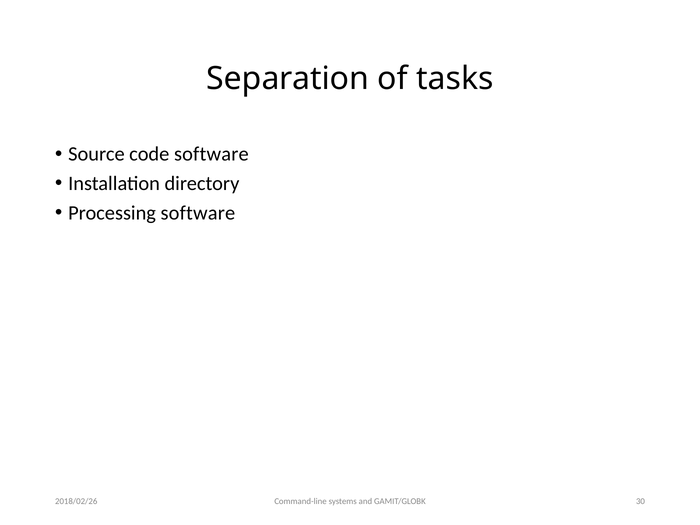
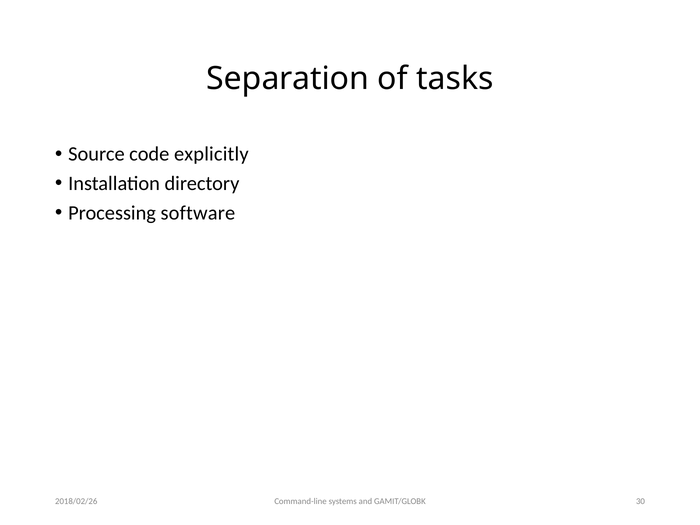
code software: software -> explicitly (211, 154)
